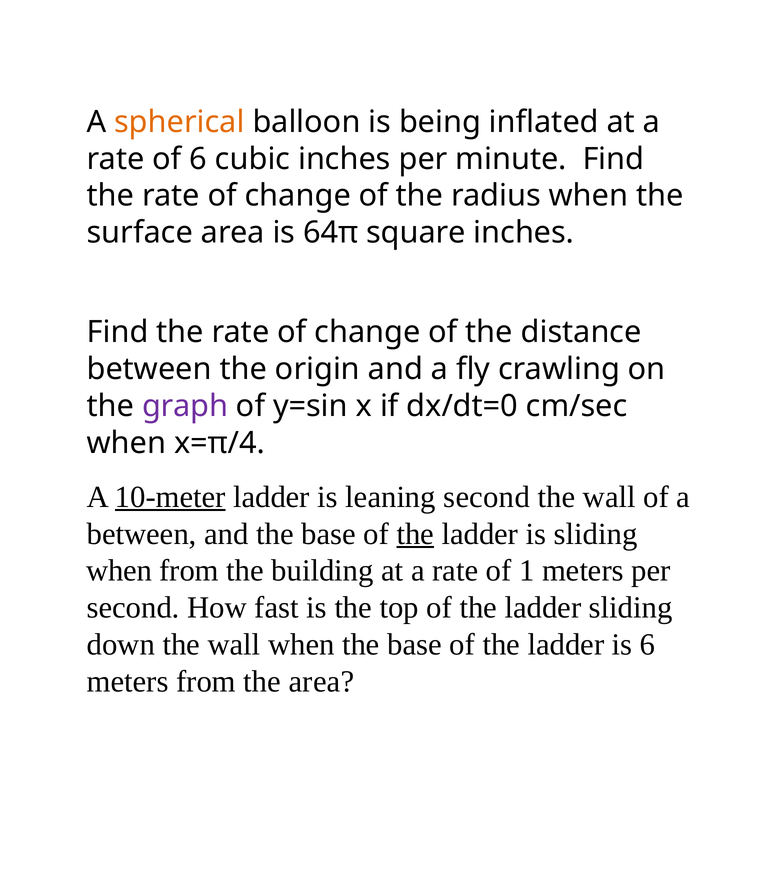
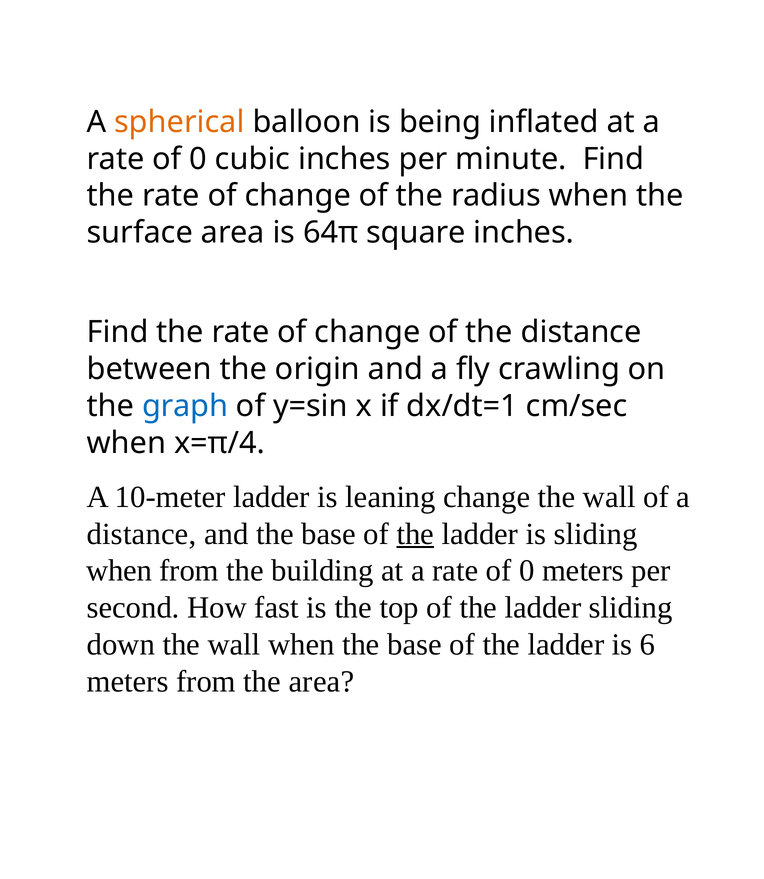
6: 6 -> 0 (198, 159)
graph colour: purple -> blue (185, 406)
dx/dt=0: dx/dt=0 -> dx/dt=1 (462, 406)
10-meter underline: present -> none (170, 496)
leaning second: second -> change (487, 496)
between: between -> distance (142, 533)
1: 1 -> 0 (527, 570)
